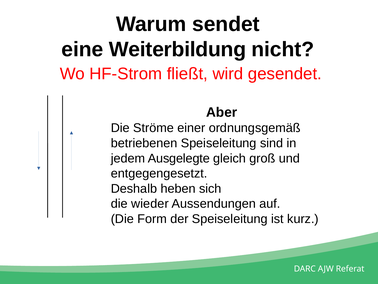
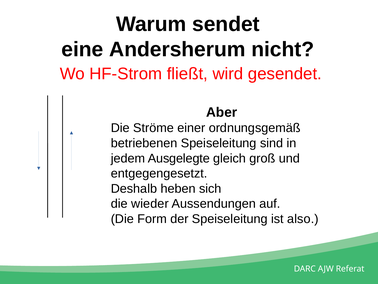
Weiterbildung: Weiterbildung -> Andersherum (177, 49)
kurz: kurz -> also (303, 219)
